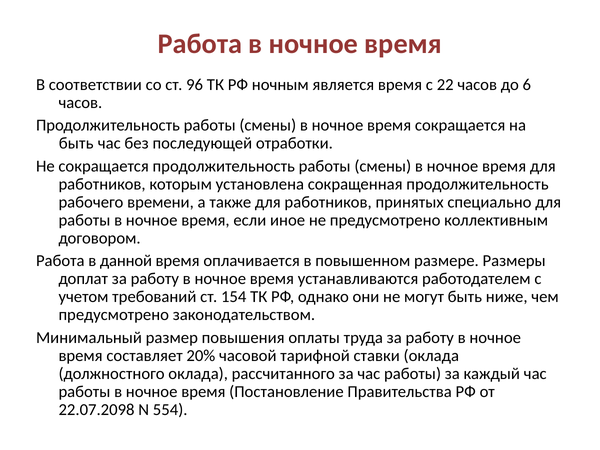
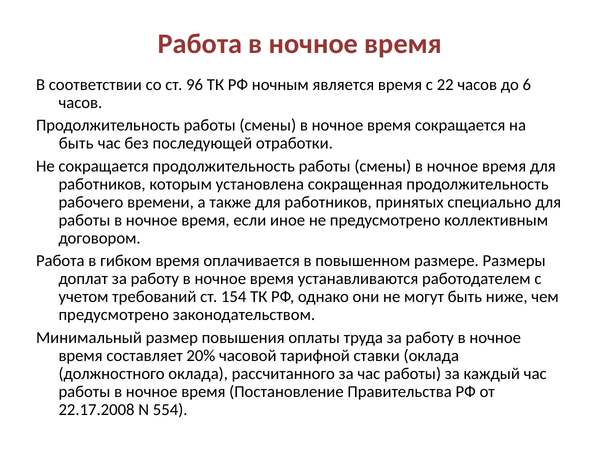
данной: данной -> гибком (126, 261)
22.07.2098: 22.07.2098 -> 22.17.2008 (97, 410)
